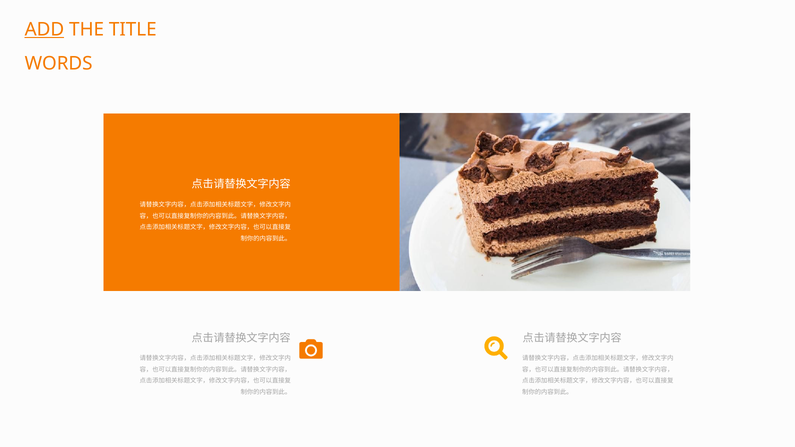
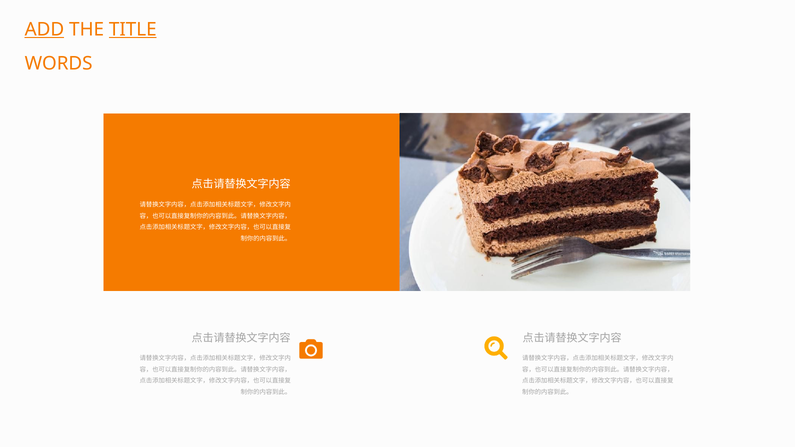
TITLE underline: none -> present (133, 29)
